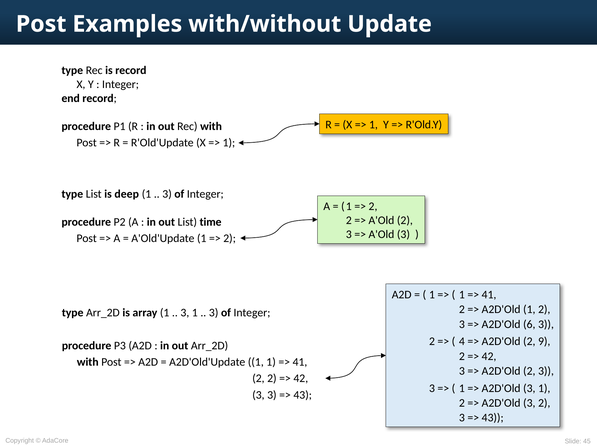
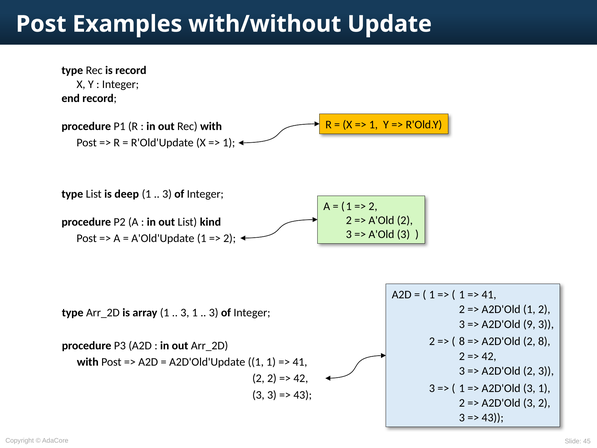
time: time -> kind (210, 222)
6: 6 -> 9 (529, 324)
4: 4 -> 8 (462, 341)
2 9: 9 -> 8 (544, 341)
